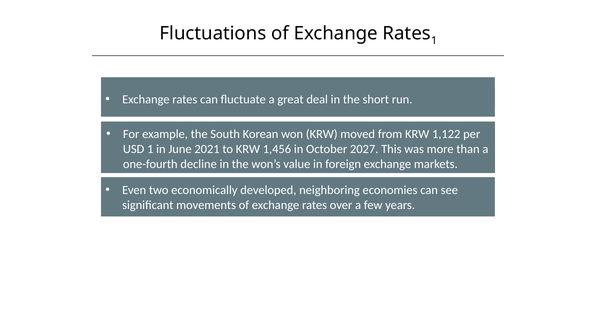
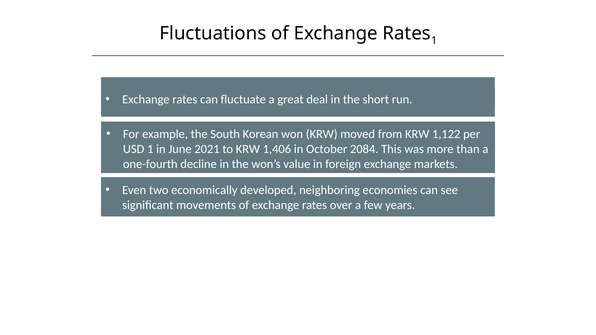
1,456: 1,456 -> 1,406 (277, 149)
2027: 2027 -> 2084 (364, 149)
